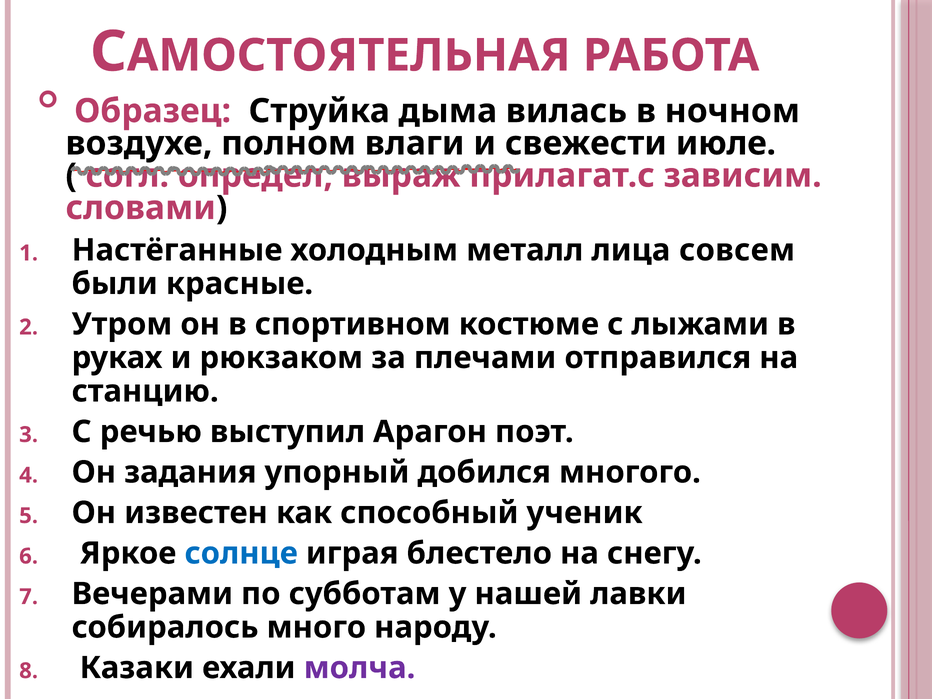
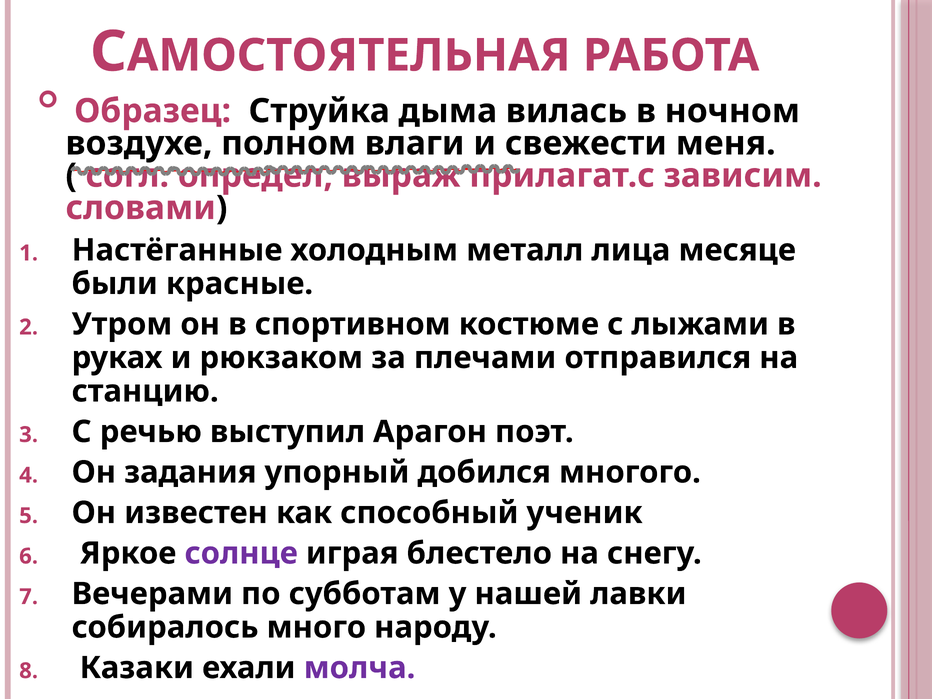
июле: июле -> меня (726, 143)
совсем: совсем -> месяце (737, 250)
солнце colour: blue -> purple (241, 553)
